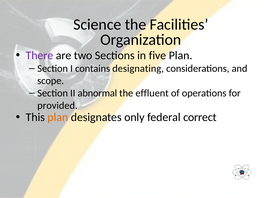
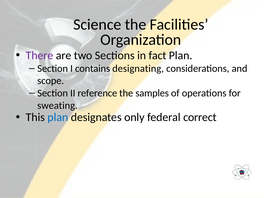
five: five -> fact (158, 55)
abnormal: abnormal -> reference (97, 93)
effluent: effluent -> samples (152, 93)
provided: provided -> sweating (57, 105)
plan colour: orange -> blue (58, 117)
